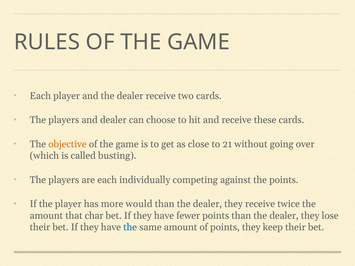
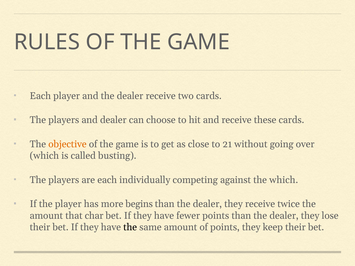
the points: points -> which (284, 180)
would: would -> begins (139, 204)
the colour: blue -> black (130, 227)
